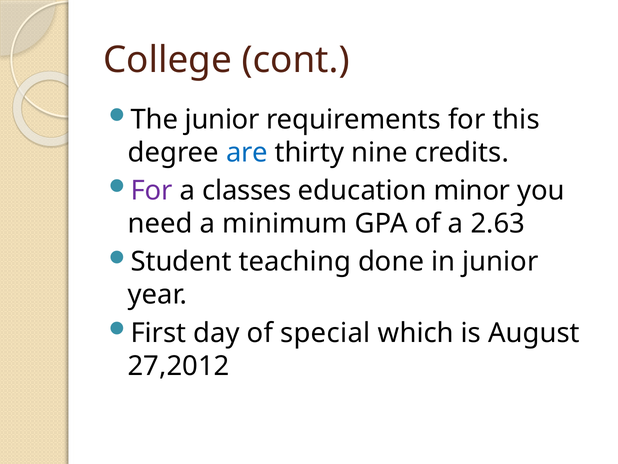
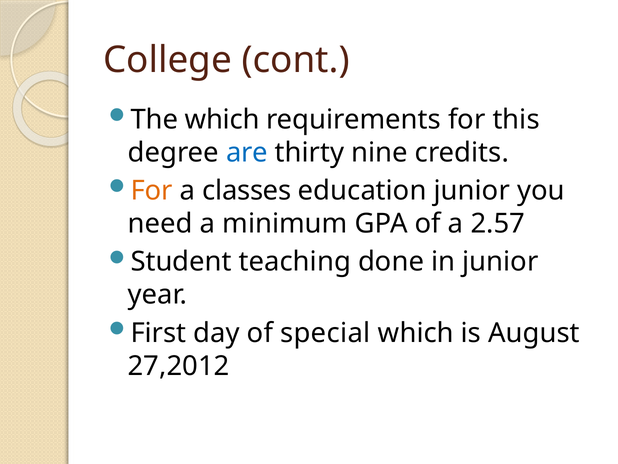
The junior: junior -> which (222, 119)
For colour: purple -> orange (152, 190)
education minor: minor -> junior (472, 190)
2.63: 2.63 -> 2.57 (498, 223)
